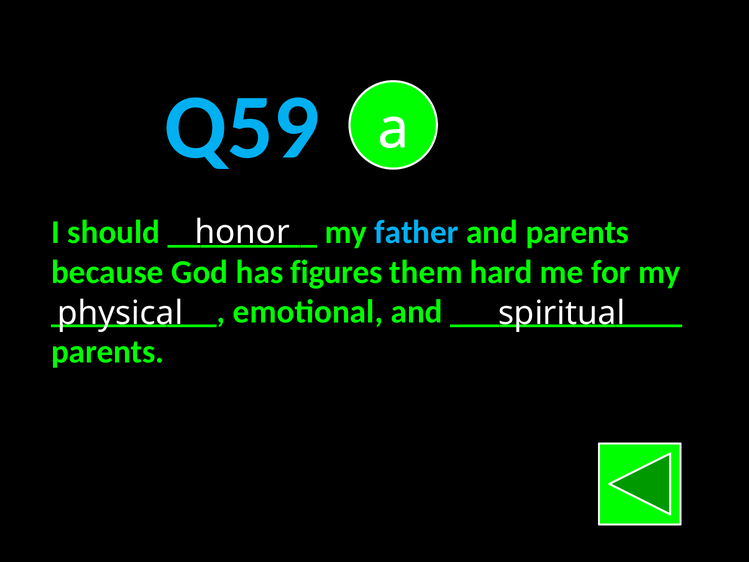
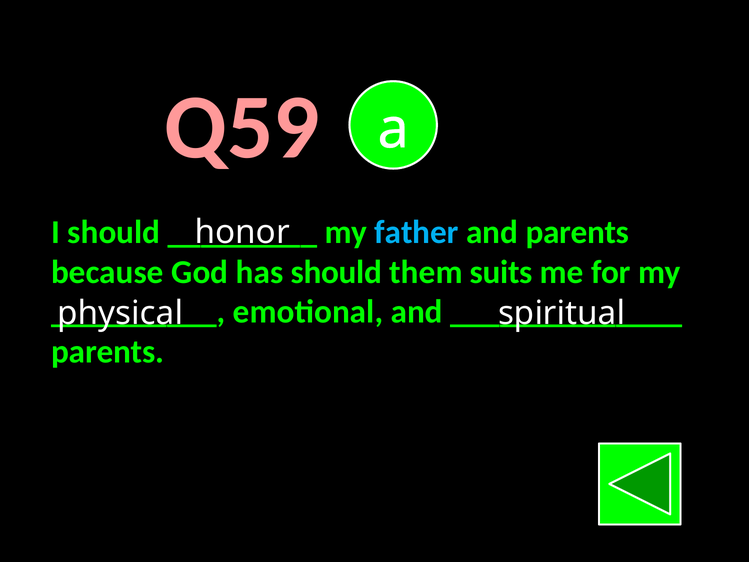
Q59 colour: light blue -> pink (242, 127)
has figures: figures -> should (337, 272)
hard: hard -> suits (501, 272)
